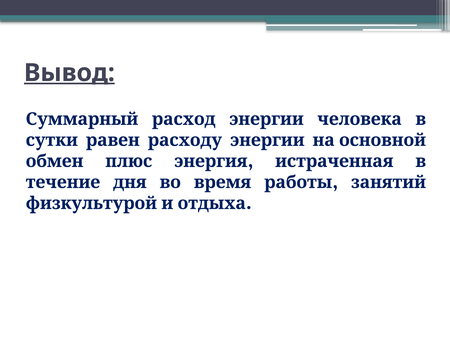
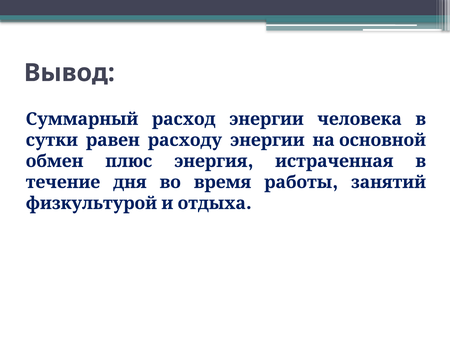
Вывод underline: present -> none (69, 73)
